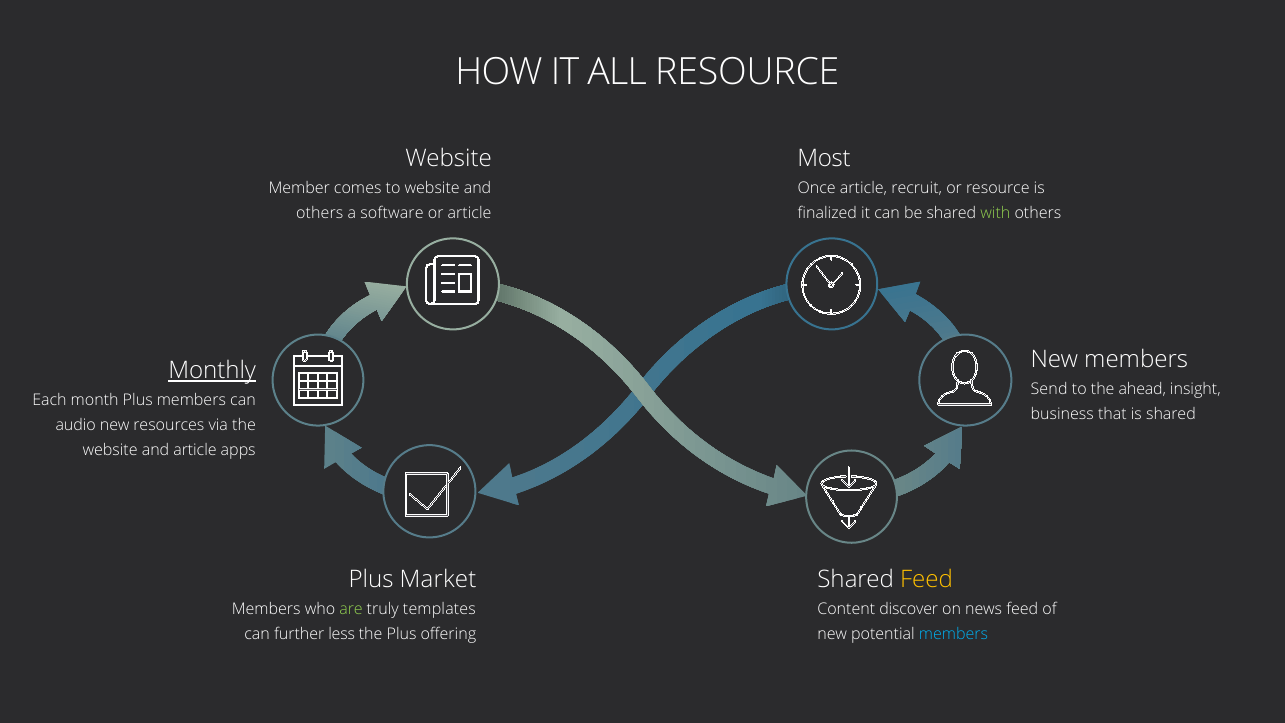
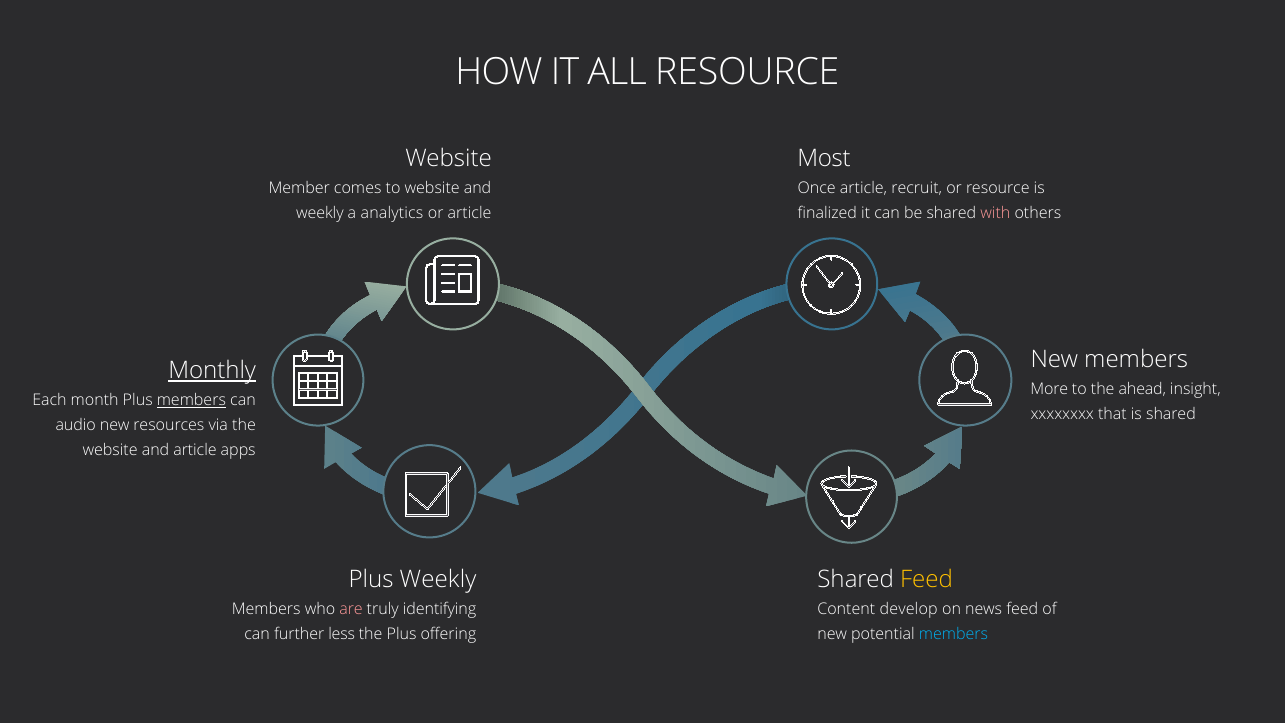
others: others -> weekly (320, 213)
software: software -> analytics (392, 213)
with colour: light green -> pink (995, 213)
Send: Send -> More (1049, 389)
members underline: none -> present (191, 400)
business: business -> xxxxxxxx (1062, 414)
Plus Market: Market -> Weekly (438, 579)
are colour: light green -> pink (351, 609)
templates: templates -> identifying (440, 609)
discover: discover -> develop (909, 609)
